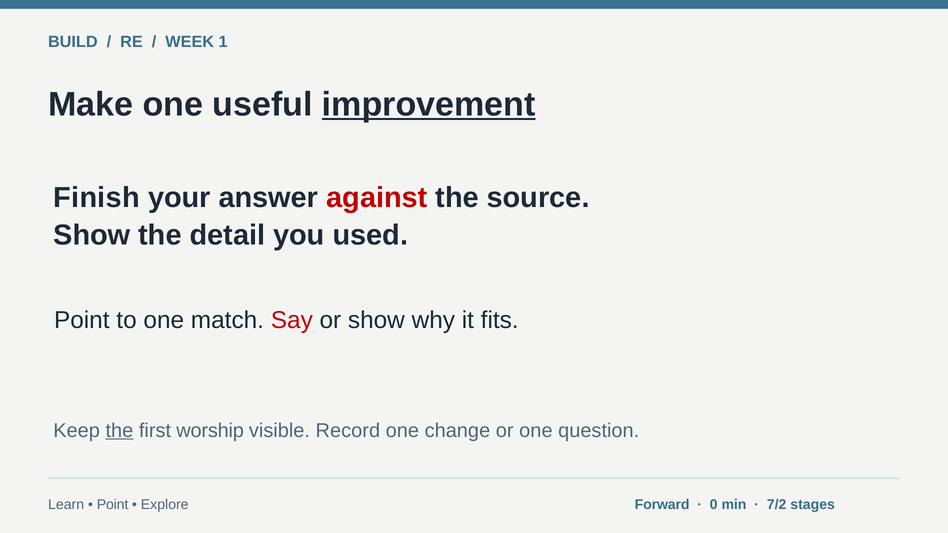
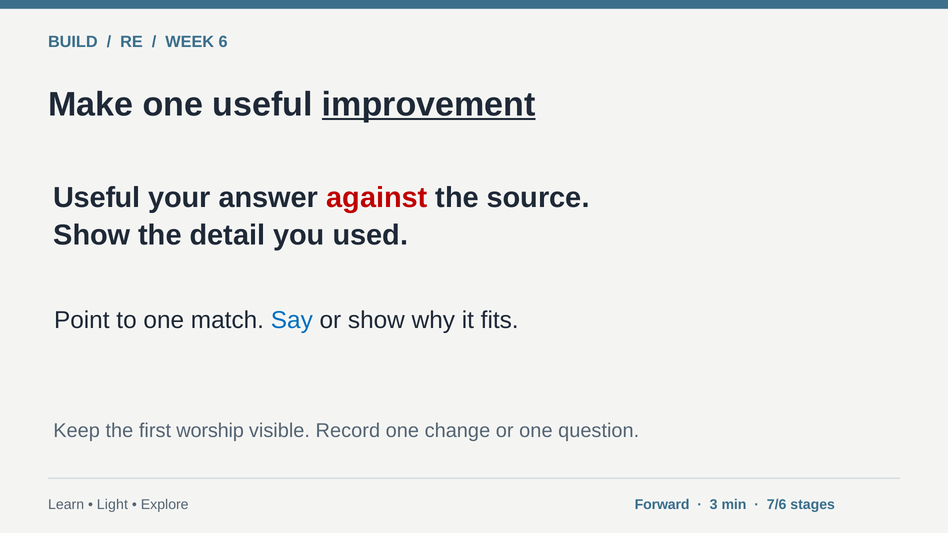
1: 1 -> 6 (223, 42)
Finish: Finish -> Useful (97, 198)
Say colour: red -> blue (292, 320)
the underline: present -> none (119, 431)
Point: Point -> Light (112, 505)
0: 0 -> 3 (714, 505)
7/2: 7/2 -> 7/6 (777, 505)
